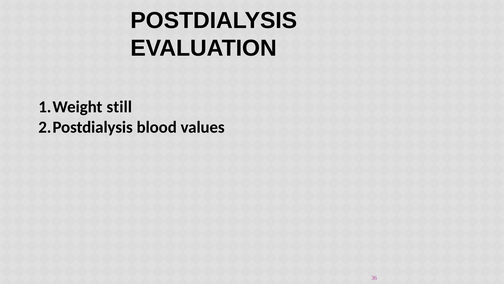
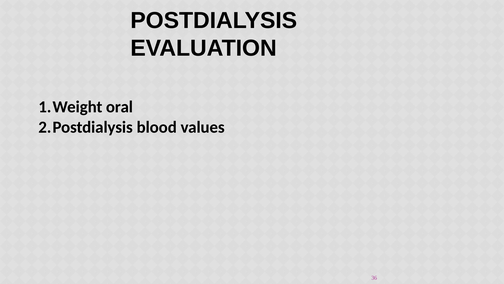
still: still -> oral (119, 107)
